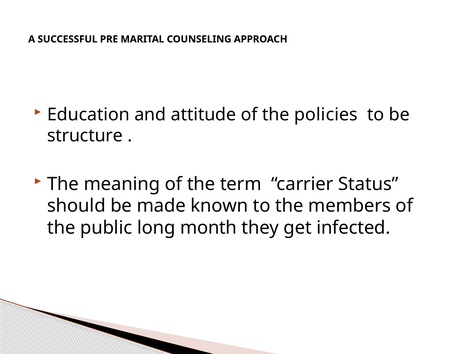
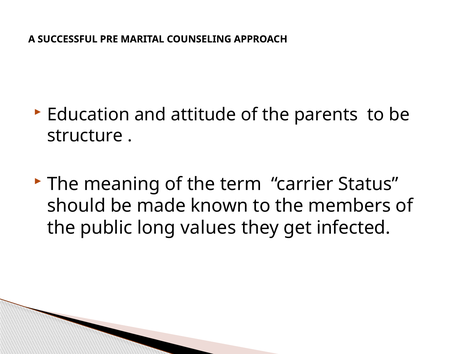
policies: policies -> parents (326, 115)
month: month -> values (208, 228)
